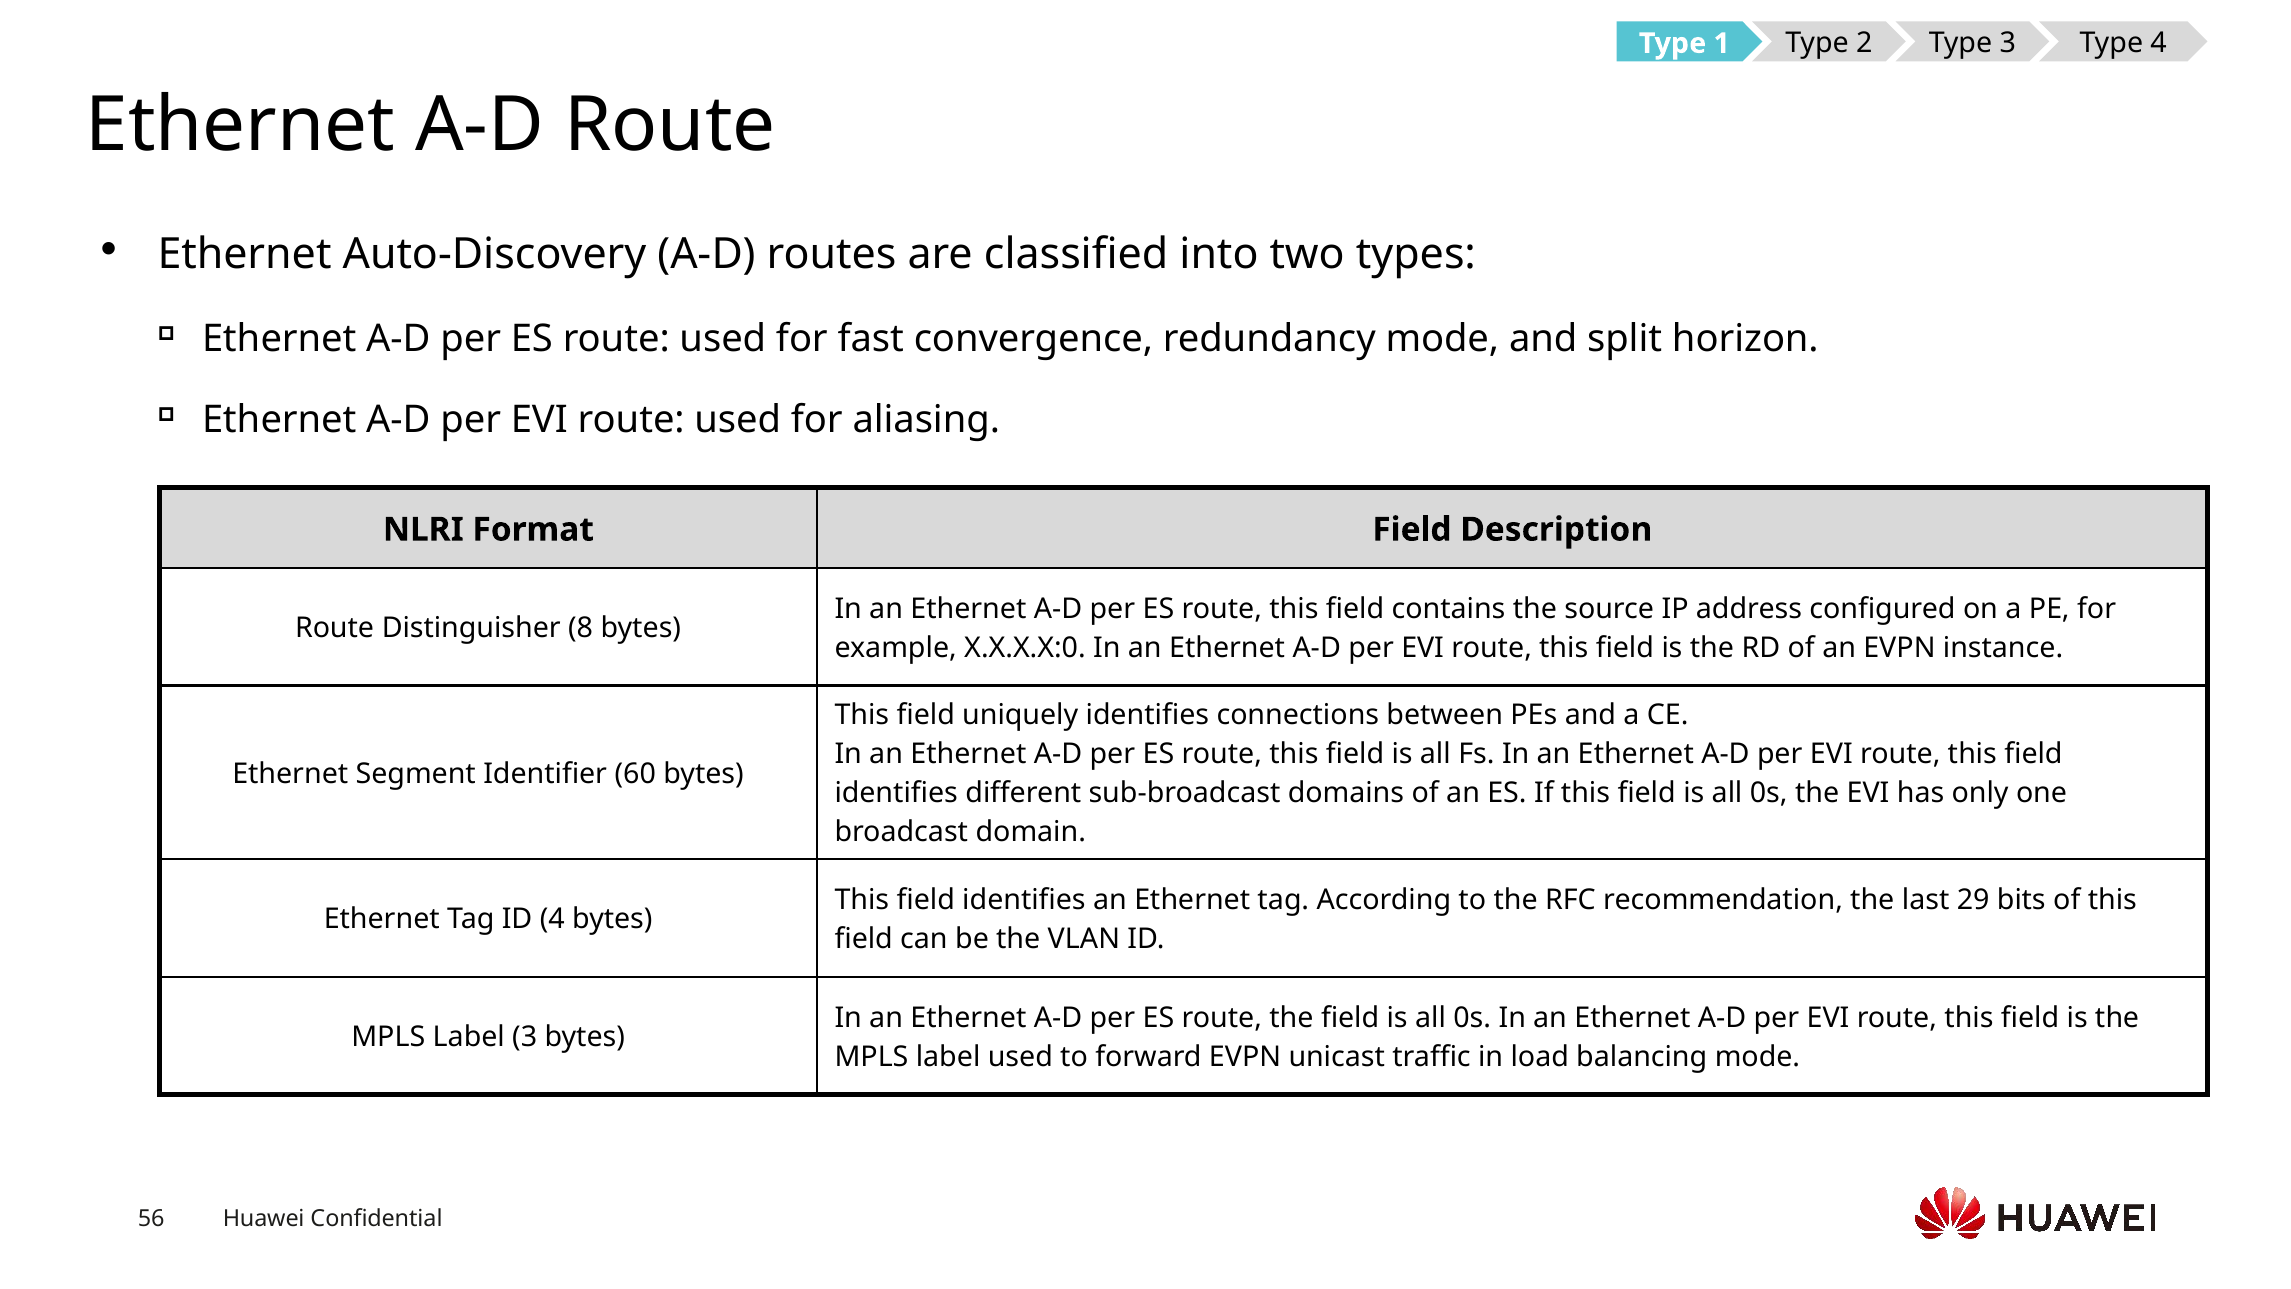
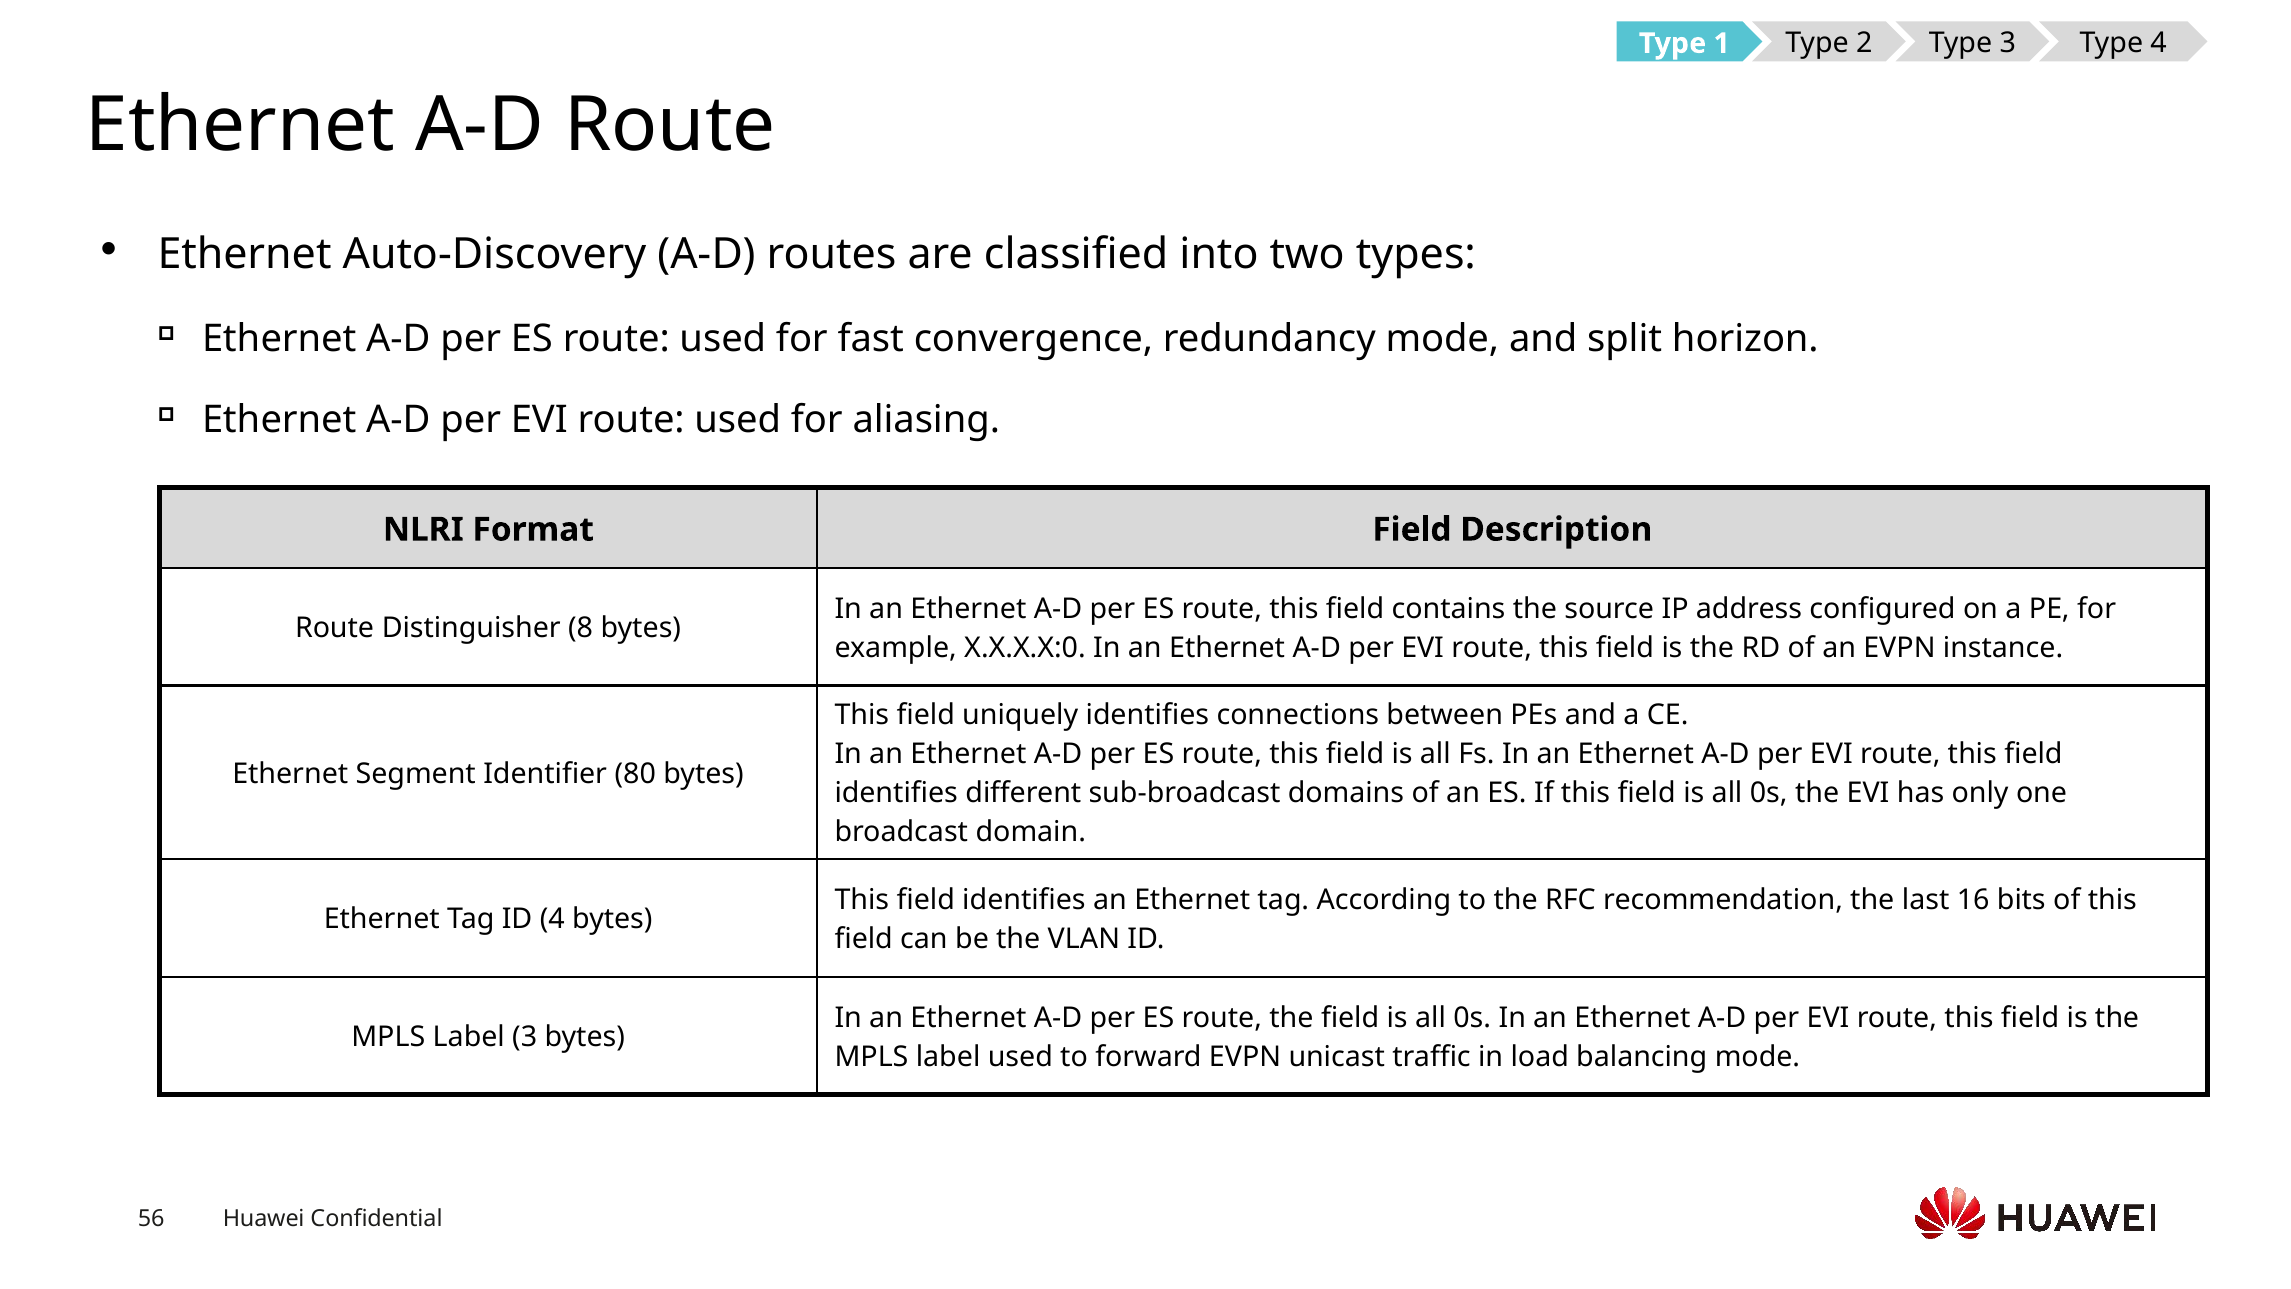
60: 60 -> 80 (635, 774)
29: 29 -> 16 (1973, 900)
